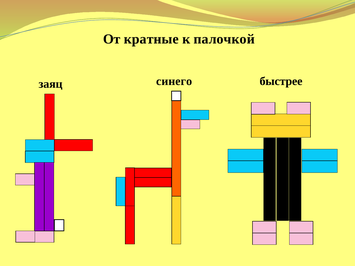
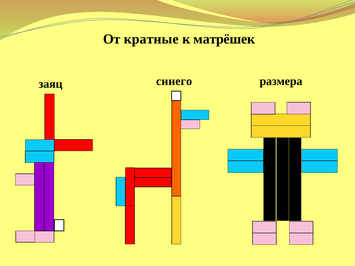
палочкой: палочкой -> матрёшек (224, 39)
быстрее: быстрее -> размера (281, 81)
